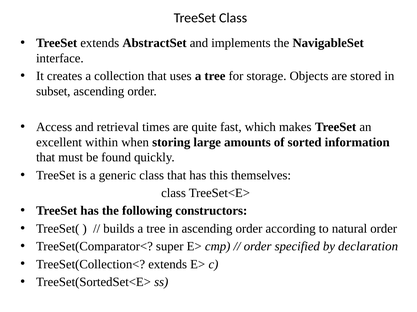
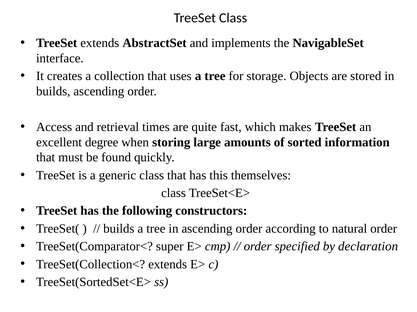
subset: subset -> builds (53, 92)
within: within -> degree (102, 143)
